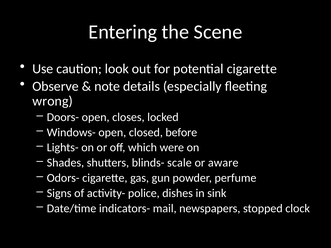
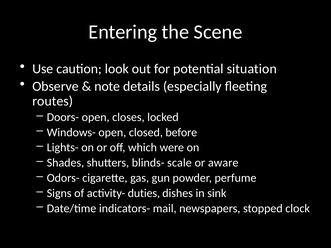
potential cigarette: cigarette -> situation (252, 69)
wrong: wrong -> routes (53, 101)
police: police -> duties (144, 193)
